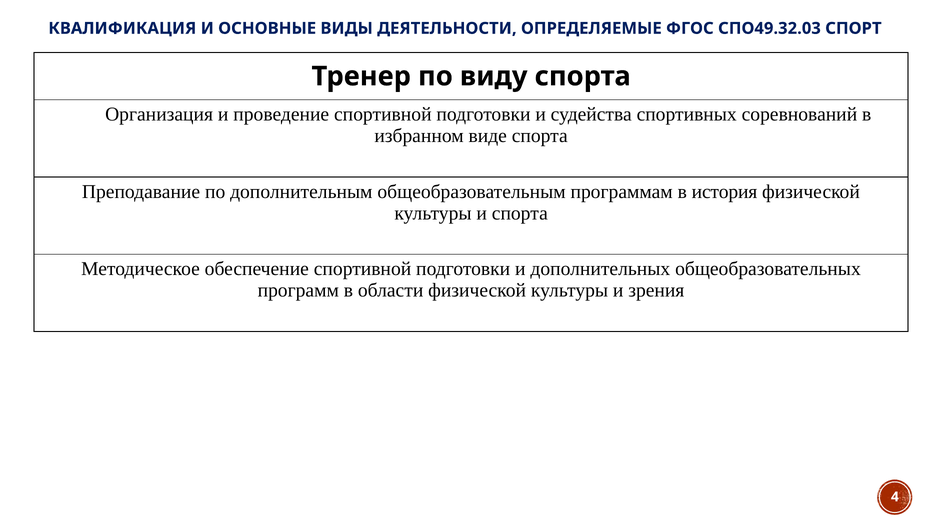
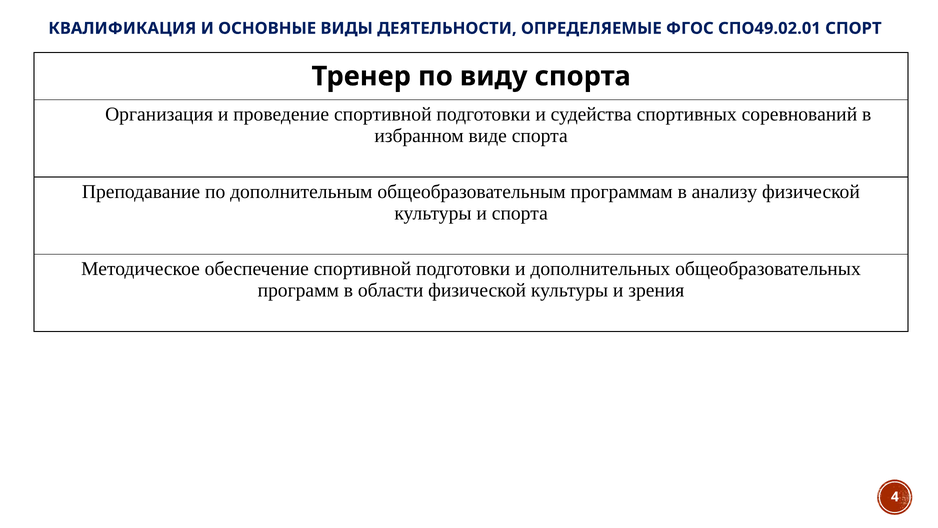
СПО49.32.03: СПО49.32.03 -> СПО49.02.01 (769, 28)
история: история -> анализу (724, 191)
